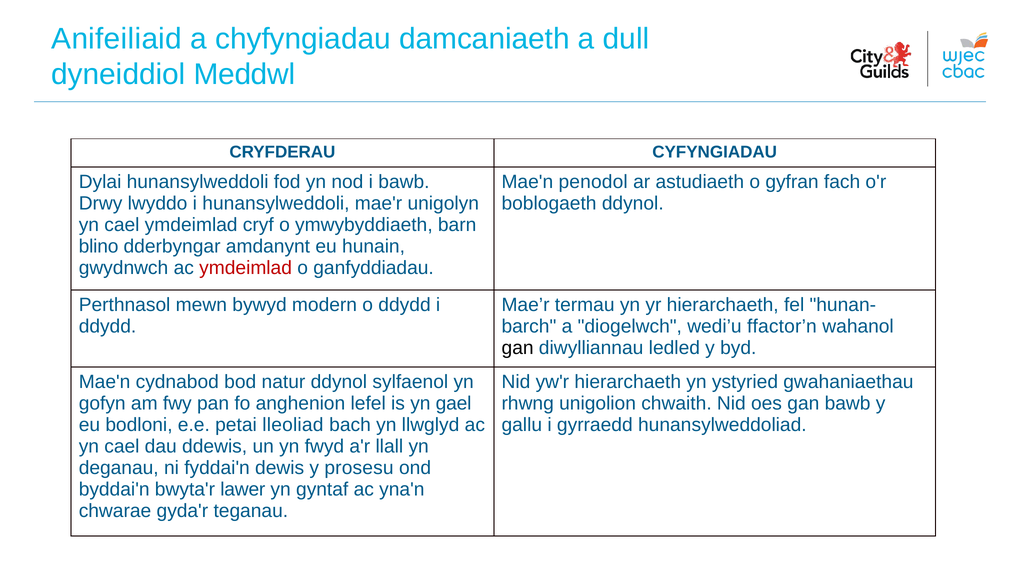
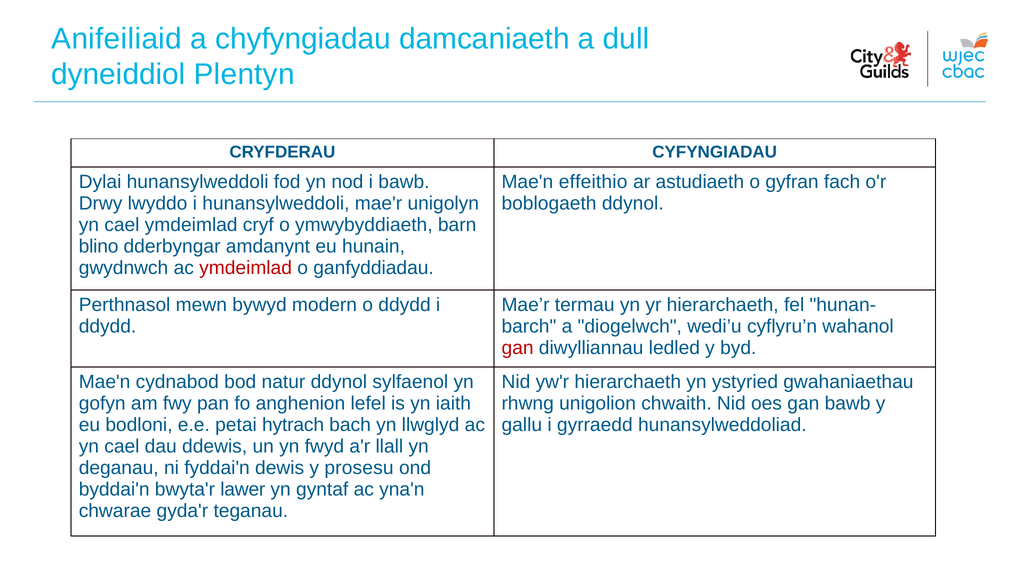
Meddwl: Meddwl -> Plentyn (244, 75)
penodol: penodol -> effeithio (593, 182)
ffactor’n: ffactor’n -> cyflyru’n (782, 326)
gan colour: black -> red (518, 348)
gael: gael -> iaith (453, 403)
lleoliad: lleoliad -> hytrach (293, 425)
